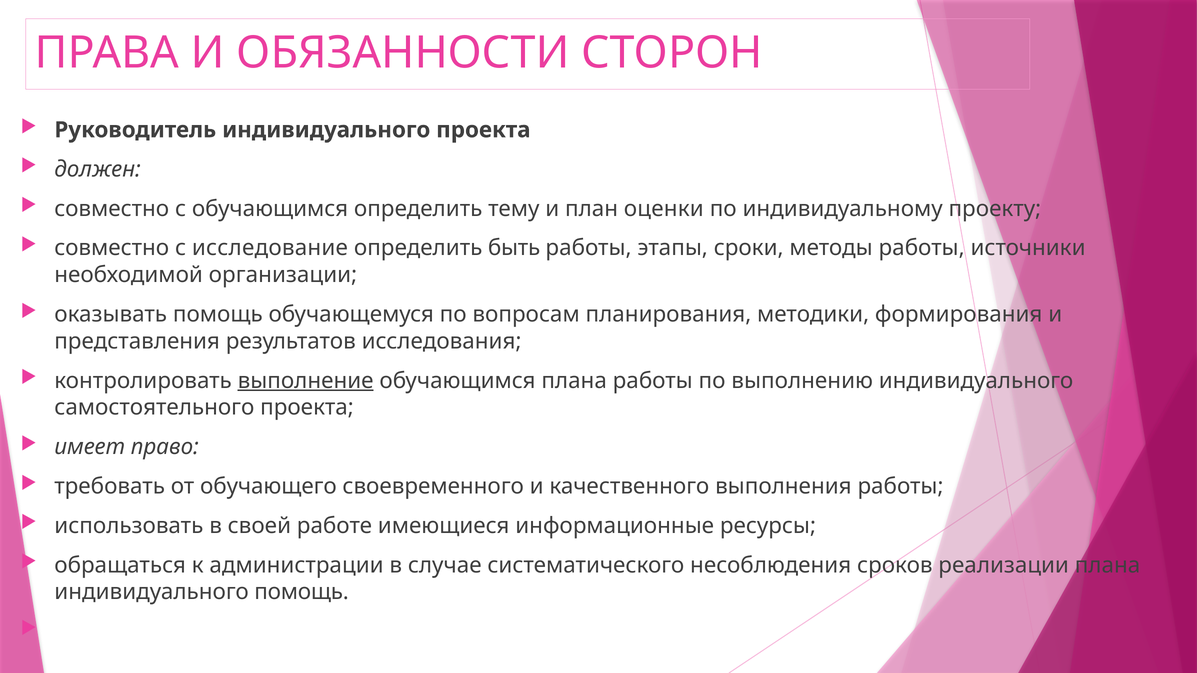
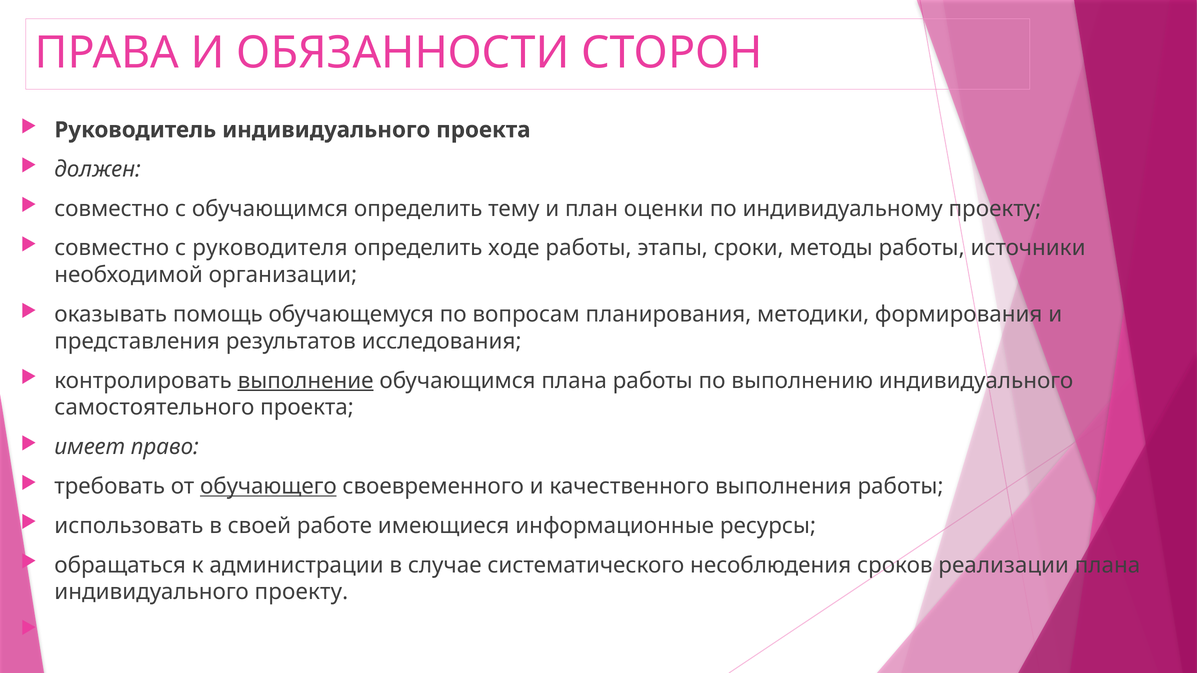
исследование: исследование -> руководителя (270, 248)
быть: быть -> ходе (514, 248)
обучающего underline: none -> present (268, 487)
индивидуального помощь: помощь -> проекту (301, 592)
